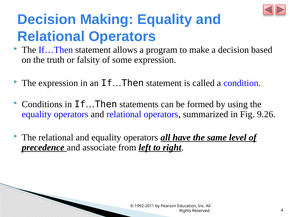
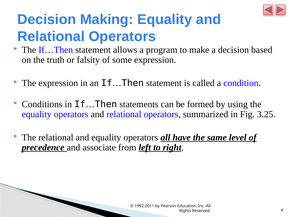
9.26: 9.26 -> 3.25 (266, 114)
